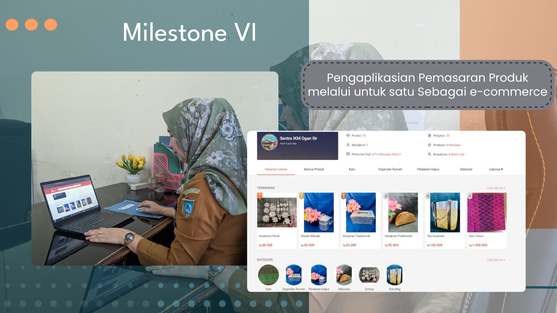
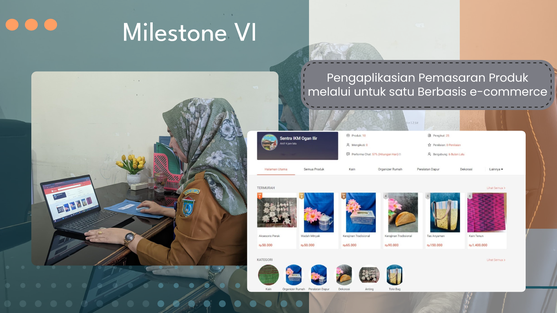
Sebagai: Sebagai -> Berbasis (442, 92)
